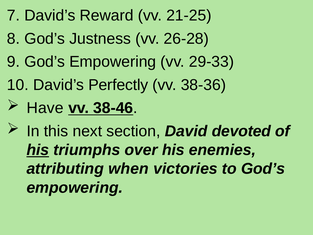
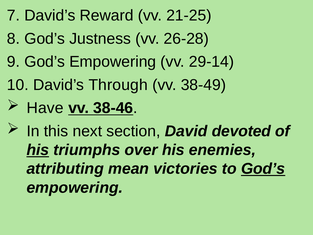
29-33: 29-33 -> 29-14 (211, 62)
Perfectly: Perfectly -> Through (118, 85)
38-36: 38-36 -> 38-49 (203, 85)
when: when -> mean (129, 169)
God’s underline: none -> present (263, 169)
